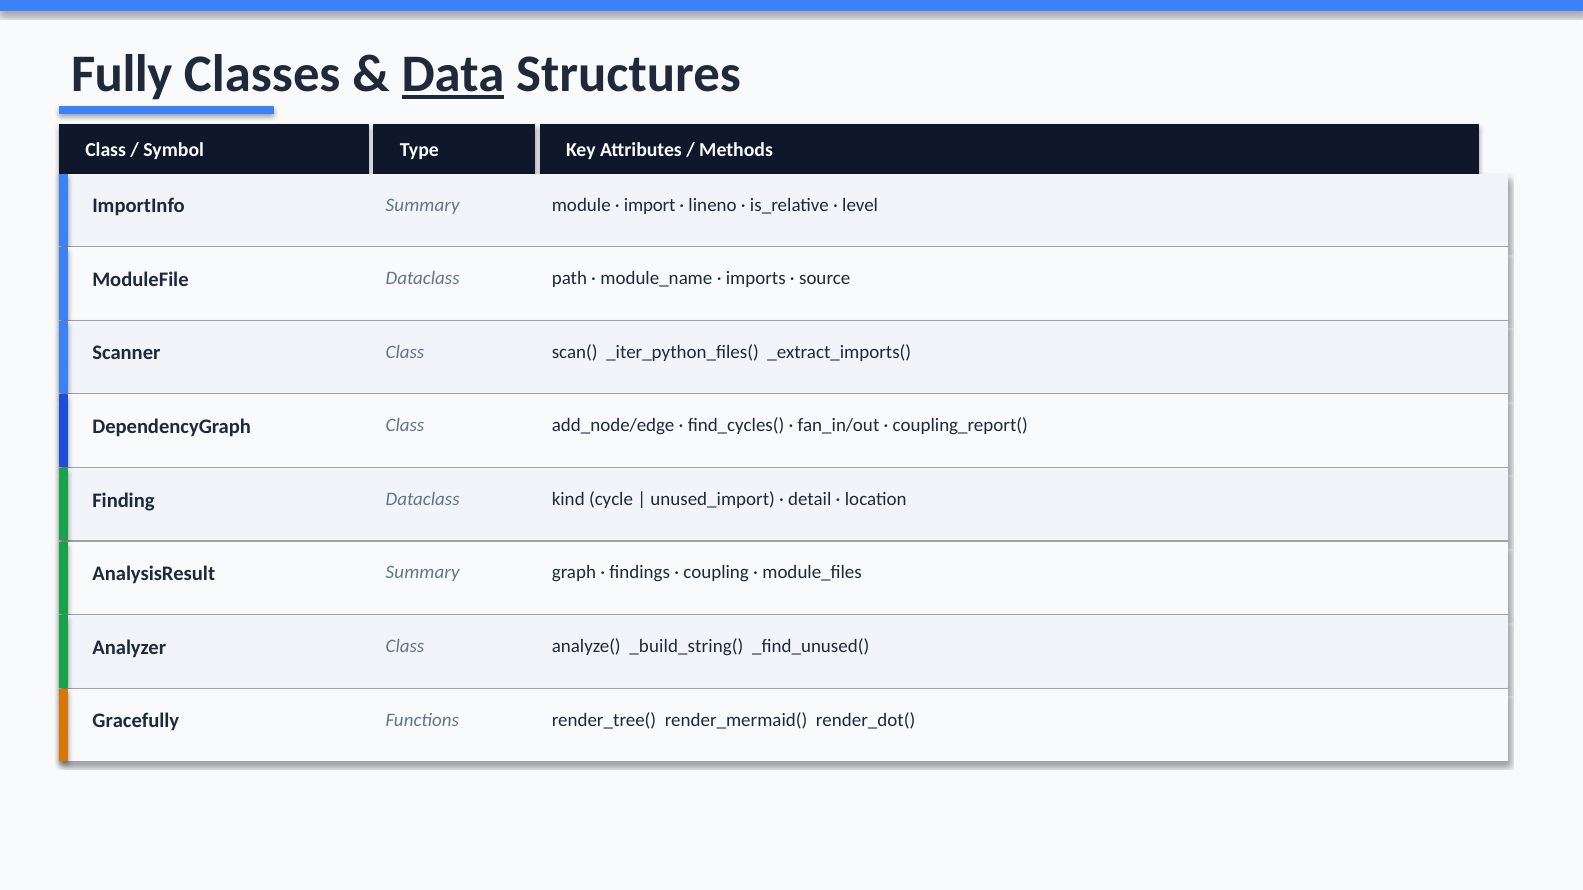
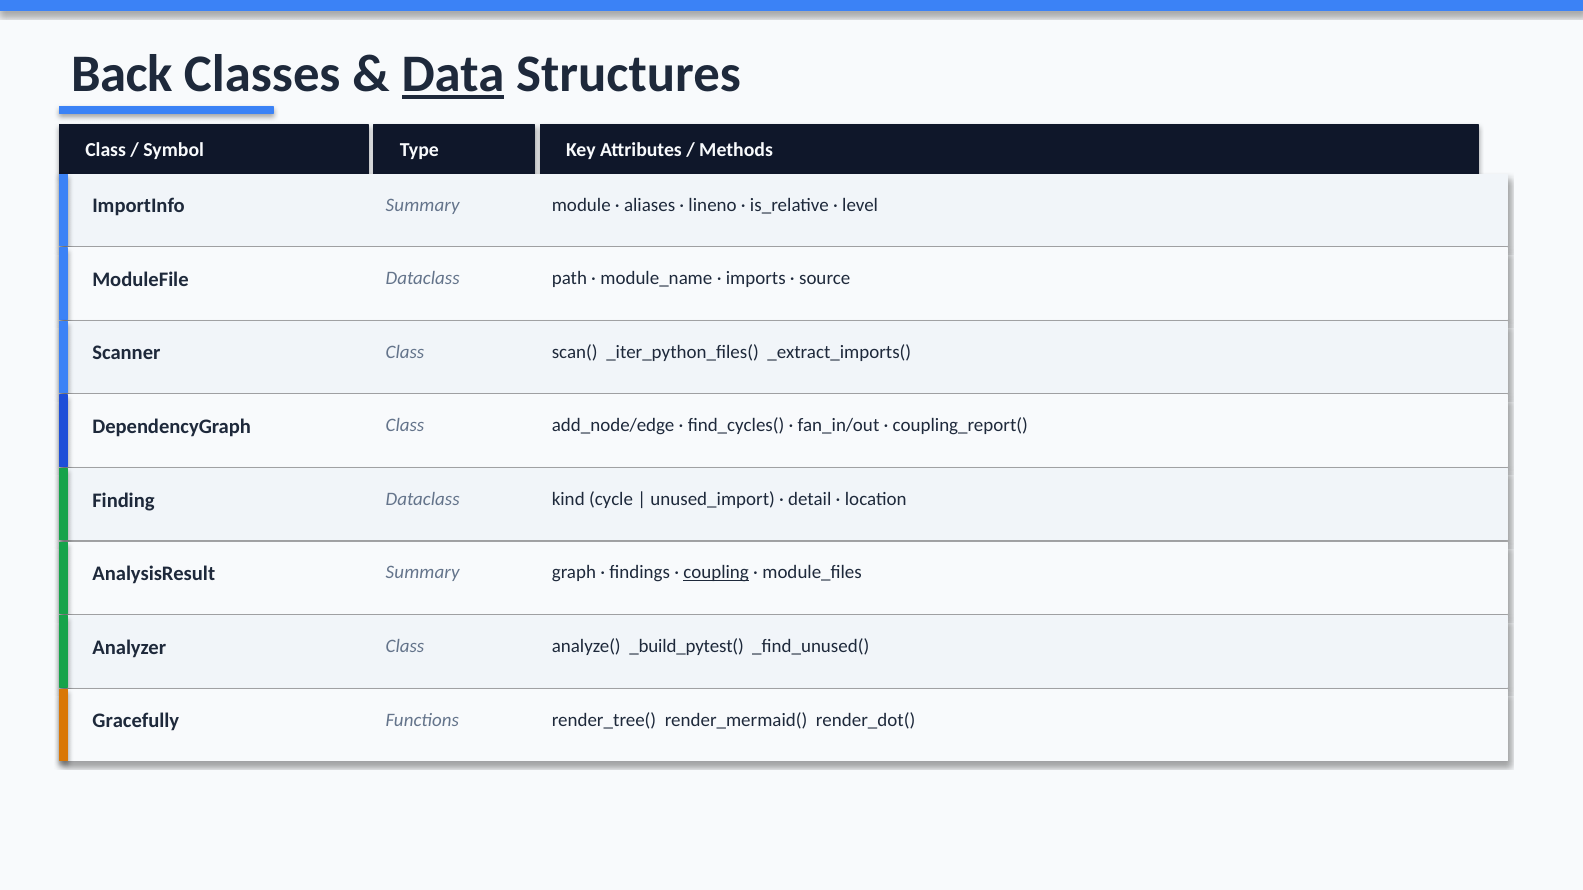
Fully: Fully -> Back (122, 74)
import: import -> aliases (650, 205)
coupling underline: none -> present (716, 573)
_build_string(: _build_string( -> _build_pytest( (687, 647)
